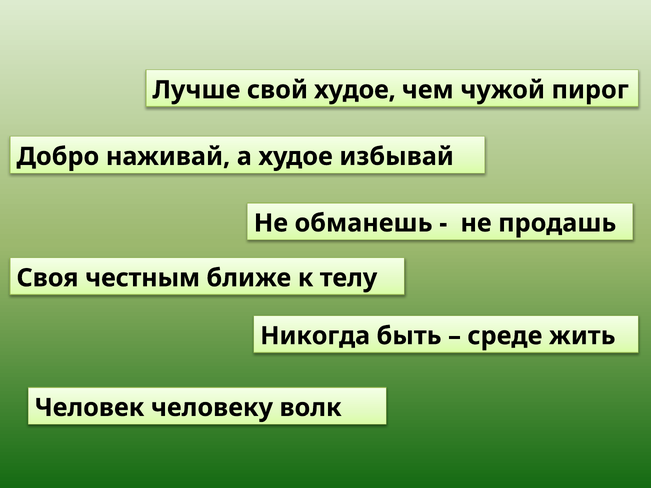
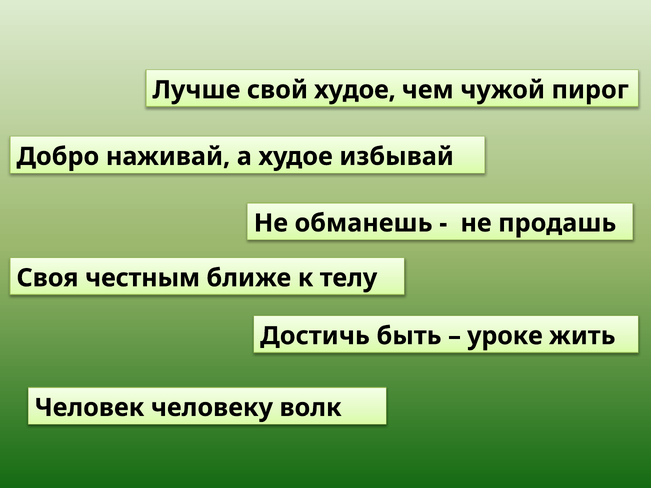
Никогда: Никогда -> Достичь (315, 336)
среде: среде -> уроке (505, 336)
